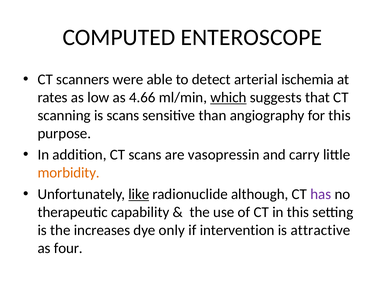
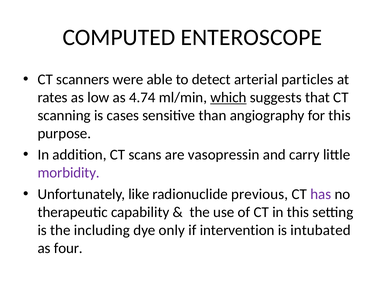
ischemia: ischemia -> particles (307, 79)
4.66: 4.66 -> 4.74 (142, 97)
is scans: scans -> cases (123, 115)
morbidity colour: orange -> purple (69, 173)
like underline: present -> none (139, 194)
although: although -> previous (260, 194)
increases: increases -> including (102, 230)
attractive: attractive -> intubated (321, 230)
